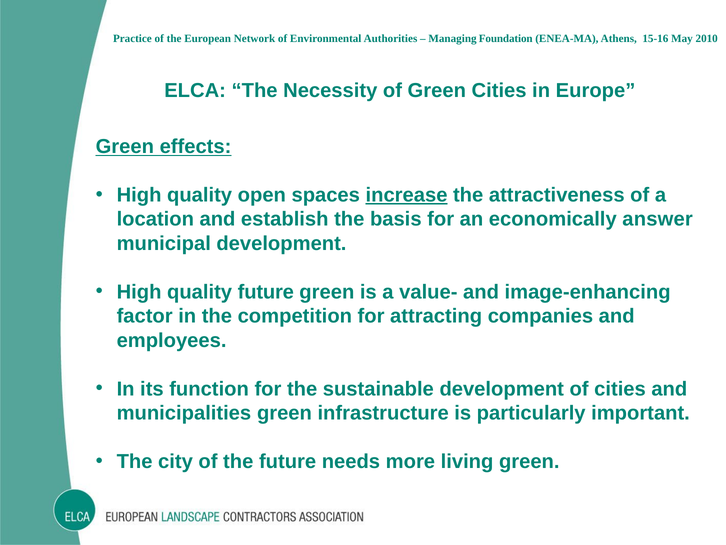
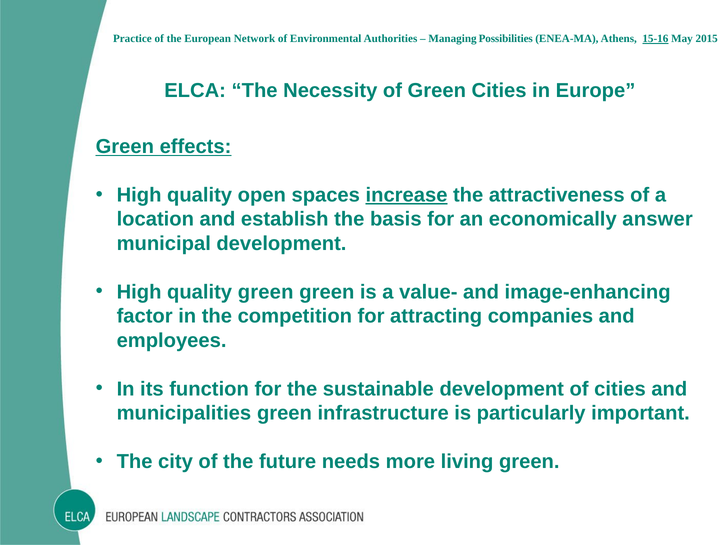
Foundation: Foundation -> Possibilities (506, 39)
15-16 underline: none -> present (655, 39)
2010: 2010 -> 2015 (707, 39)
quality future: future -> green (266, 292)
